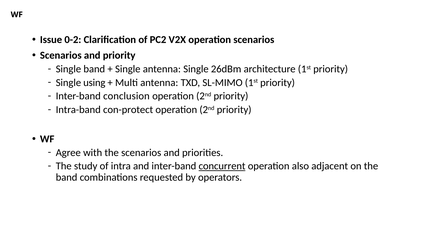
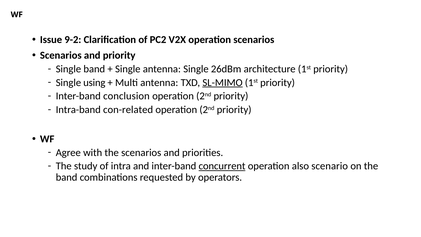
0-2: 0-2 -> 9-2 (73, 40)
SL-MIMO underline: none -> present (223, 82)
con-protect: con-protect -> con-related (128, 110)
adjacent: adjacent -> scenario (330, 166)
